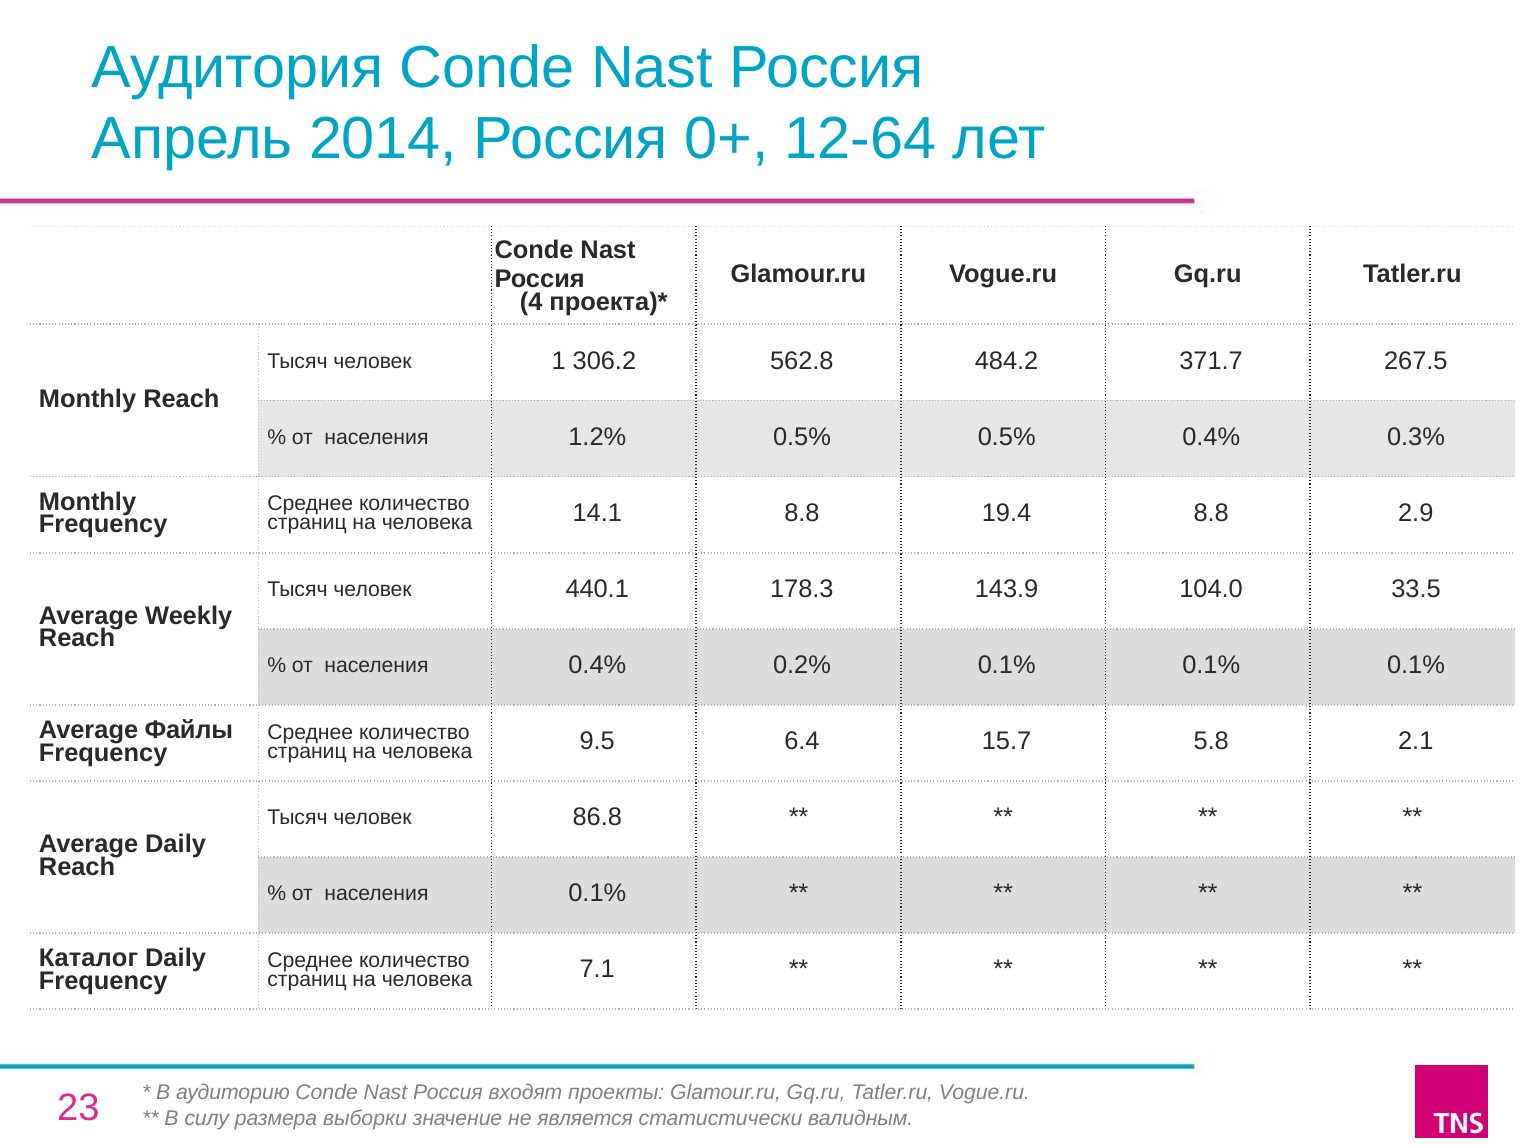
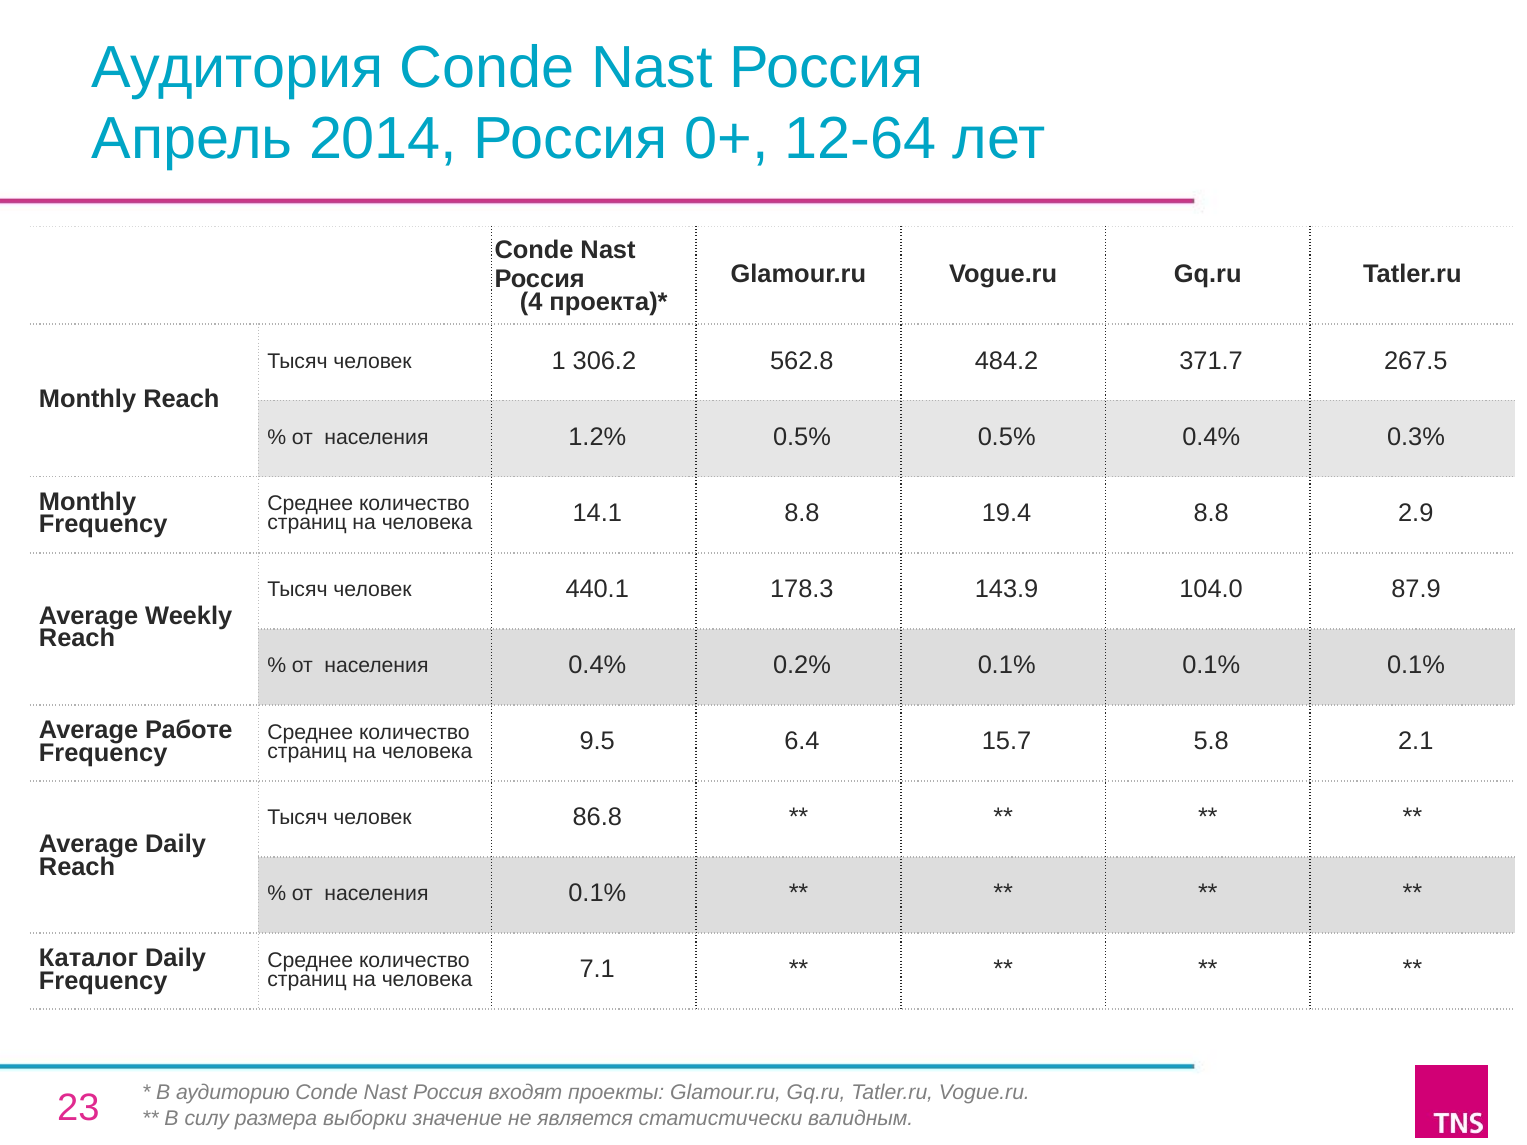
33.5: 33.5 -> 87.9 (1416, 589)
Файлы: Файлы -> Работе (189, 730)
